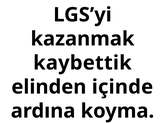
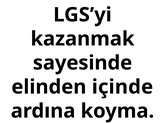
kaybettik: kaybettik -> sayesinde (83, 63)
